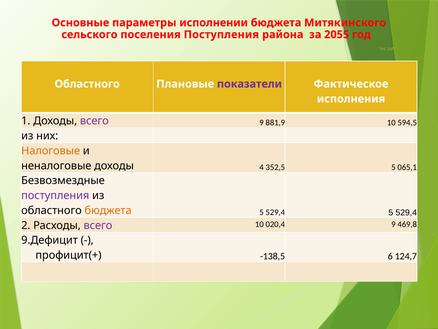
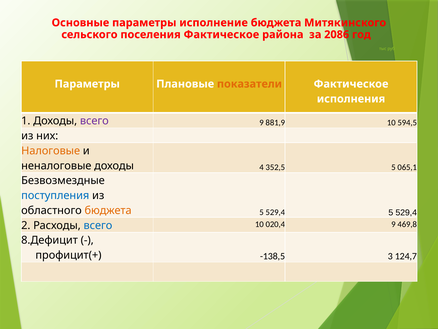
исполнении: исполнении -> исполнение (214, 23)
поселения Поступления: Поступления -> Фактическое (221, 35)
2055: 2055 -> 2086 (337, 35)
Областного: Областного -> Параметры (87, 84)
показатели colour: purple -> orange (249, 84)
поступления colour: purple -> blue (55, 195)
всего colour: purple -> blue (98, 225)
9.Дефицит: 9.Дефицит -> 8.Дефицит (50, 240)
6: 6 -> 3 (390, 256)
